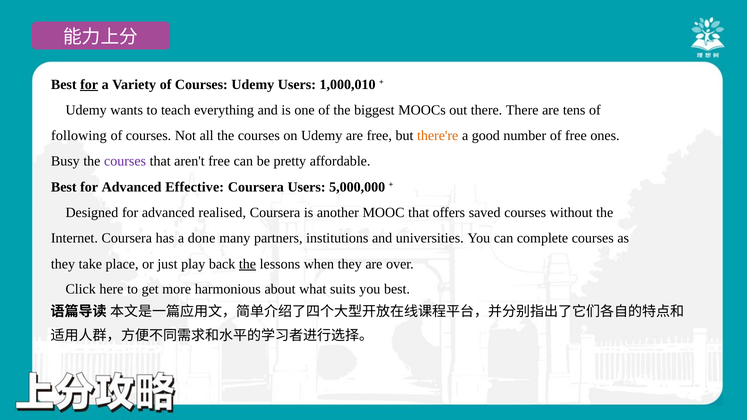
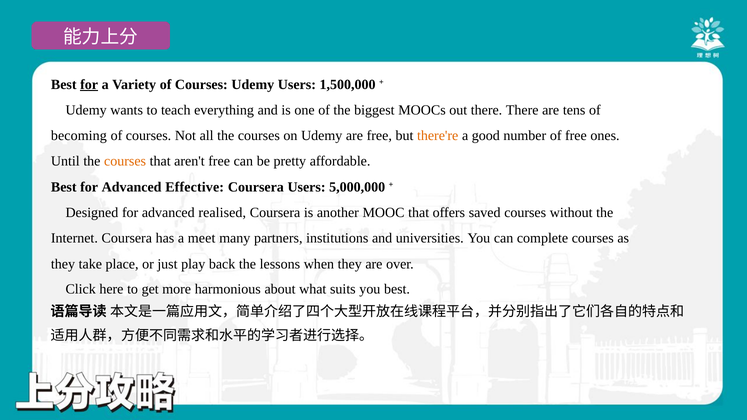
1,000,010: 1,000,010 -> 1,500,000 (348, 84)
following: following -> becoming (79, 136)
Busy: Busy -> Until (65, 161)
courses colour: purple -> orange (125, 161)
done: done -> meet (202, 238)
the underline: present -> none (248, 264)
